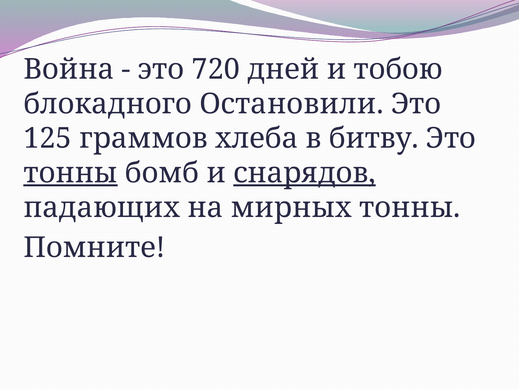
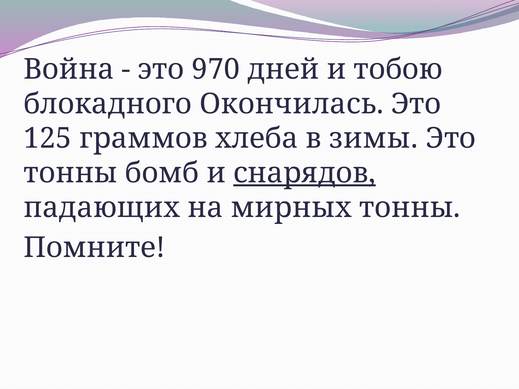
720: 720 -> 970 (216, 69)
Остановили: Остановили -> Окончилась (292, 104)
битву: битву -> зимы (374, 138)
тонны underline: present -> none (71, 173)
